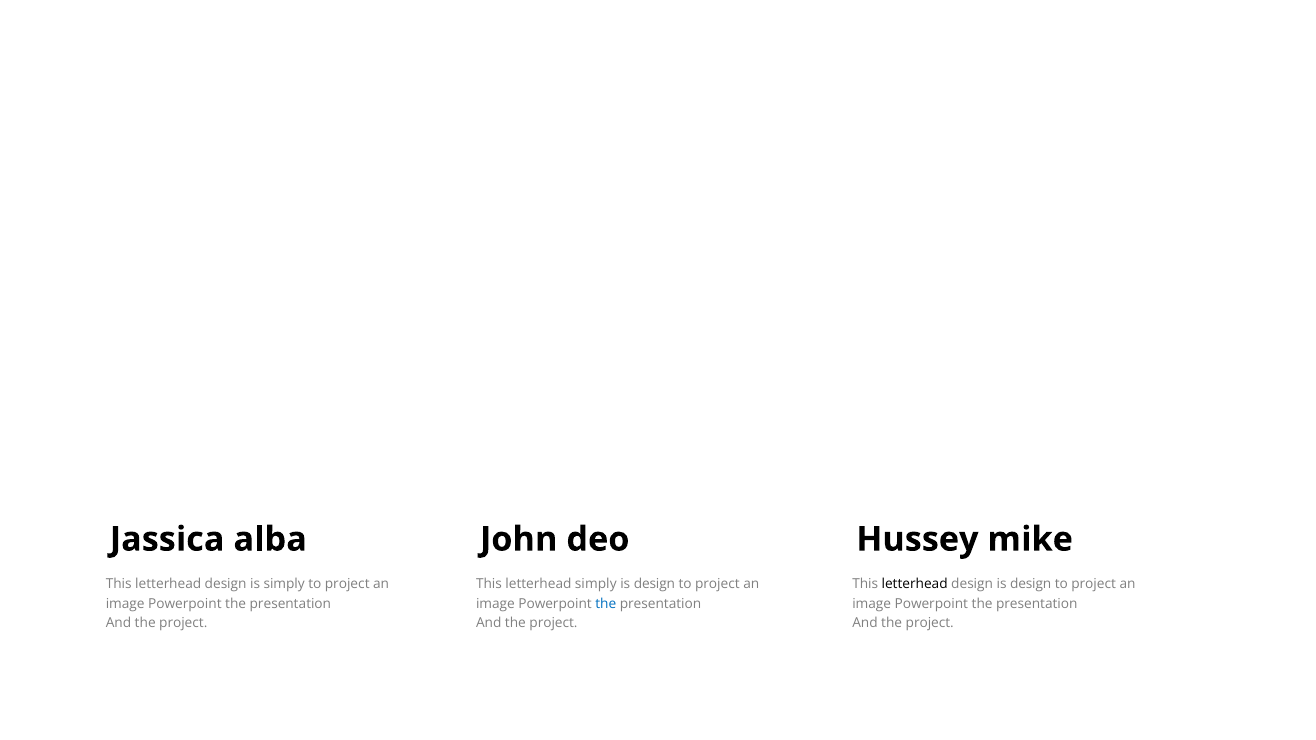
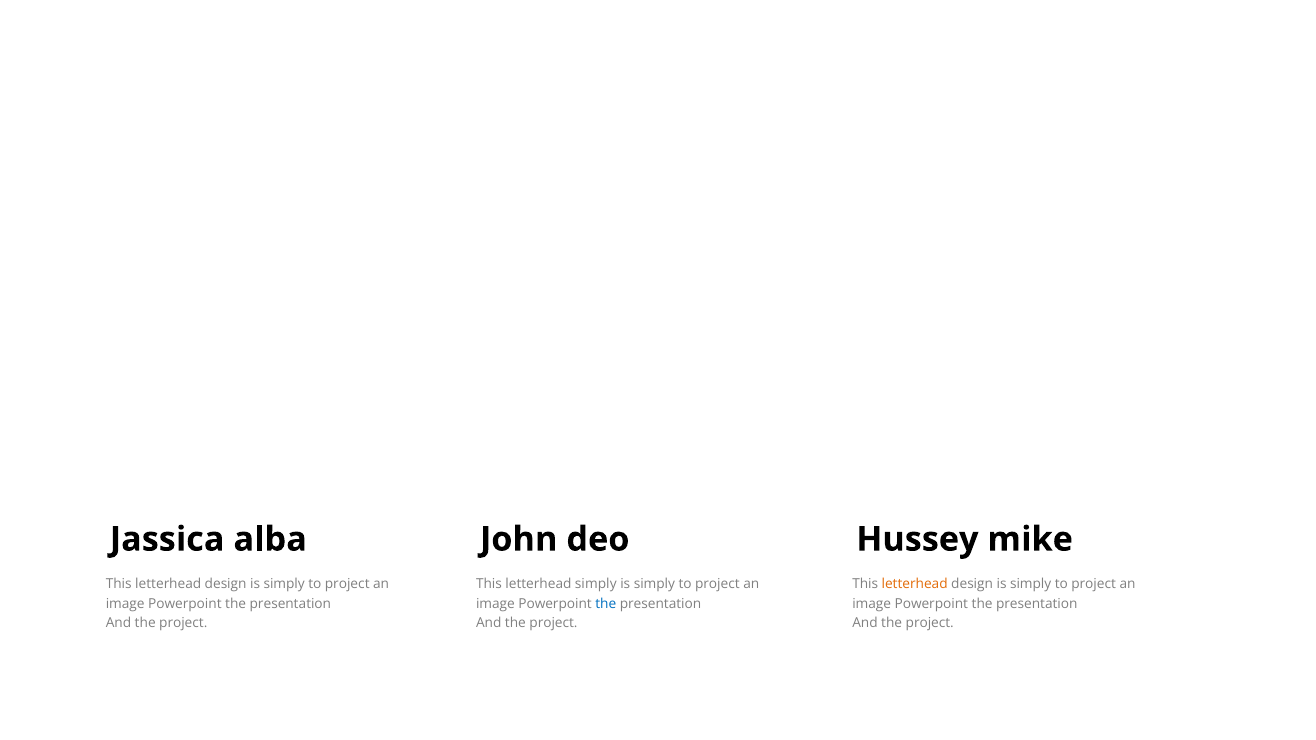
design: design -> simply (654, 585)
letterhead colour: black -> orange (915, 585)
design: design -> simply (1031, 585)
